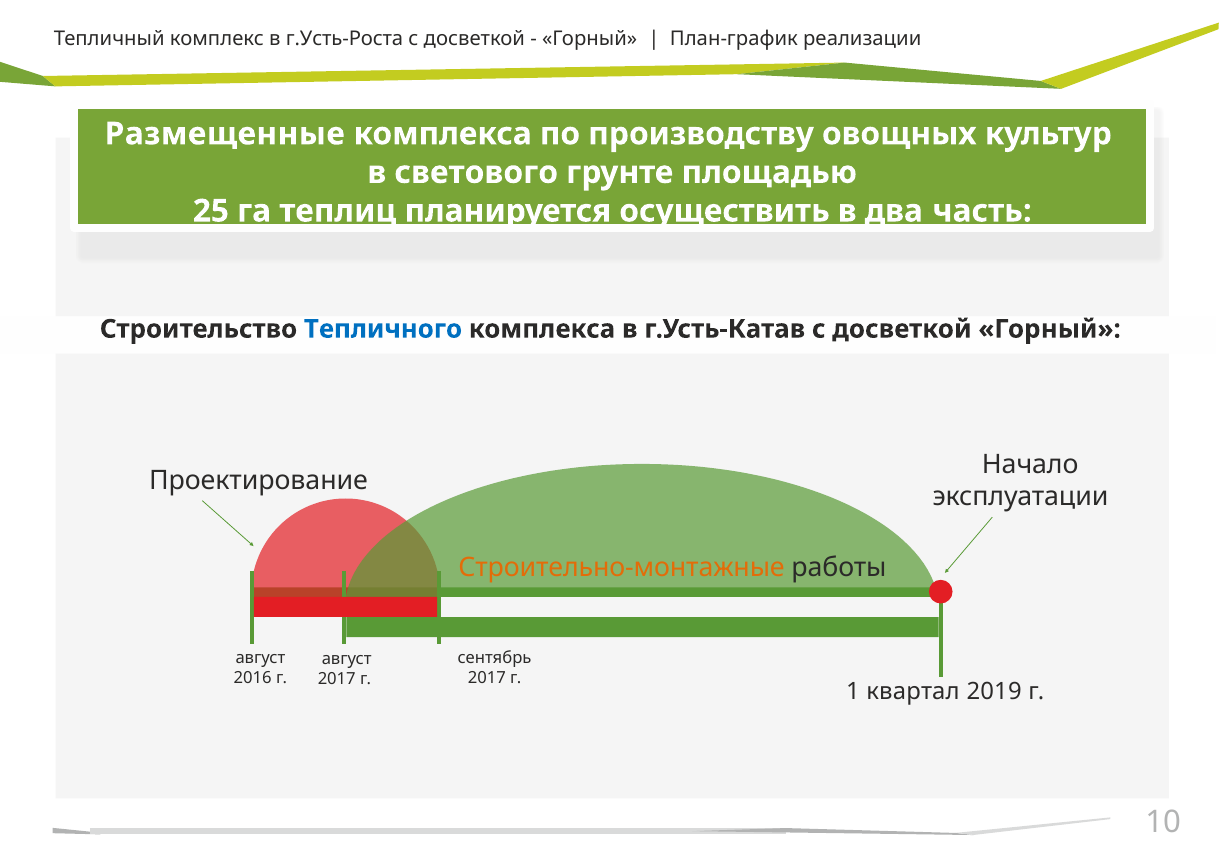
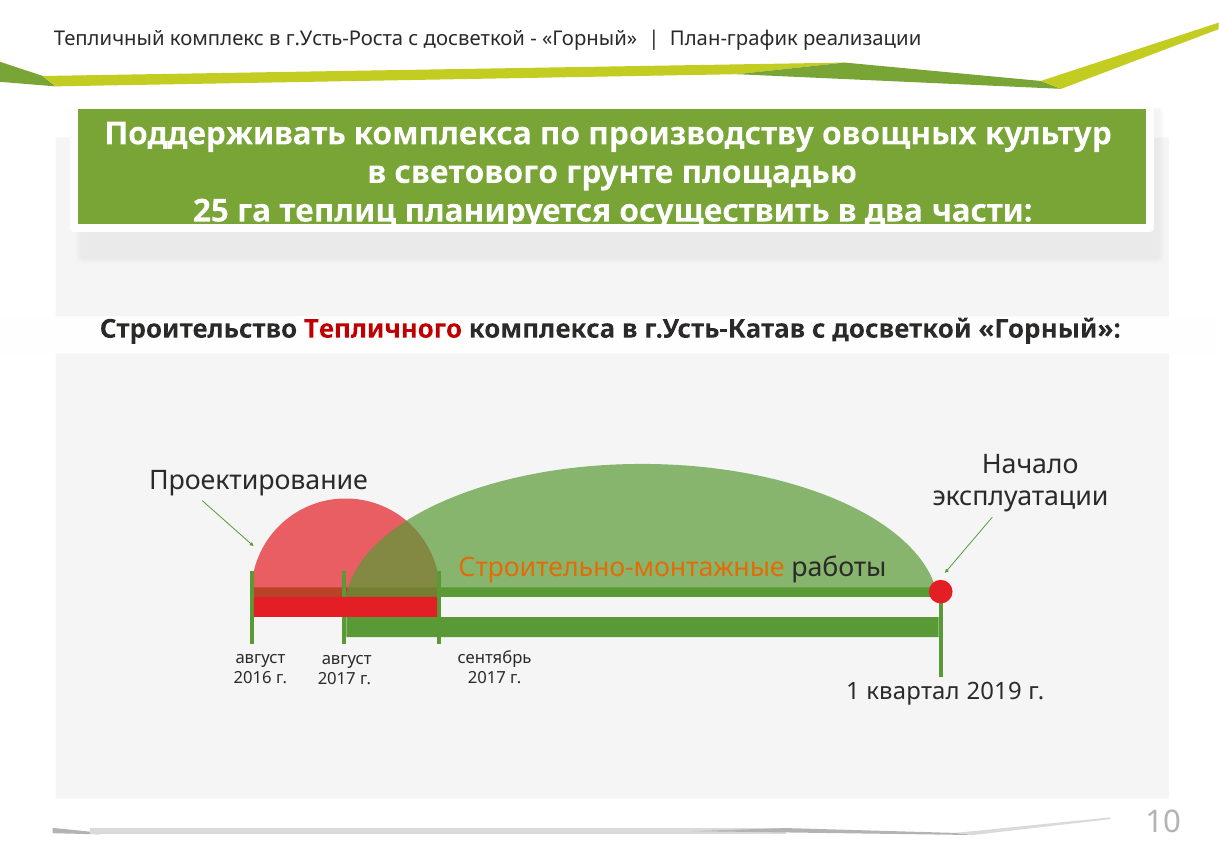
Размещенные: Размещенные -> Поддерживать (225, 134)
часть: часть -> части (982, 211)
Тепличного colour: blue -> red (383, 329)
